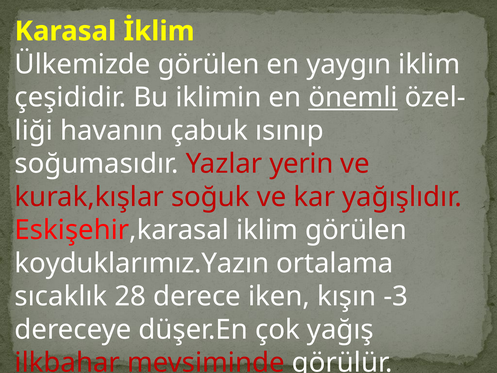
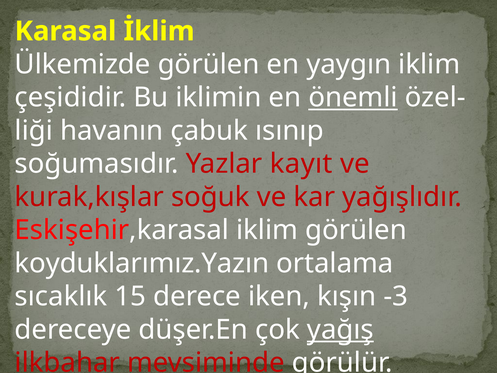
yerin: yerin -> kayıt (301, 164)
28: 28 -> 15 (130, 296)
yağış underline: none -> present (340, 329)
